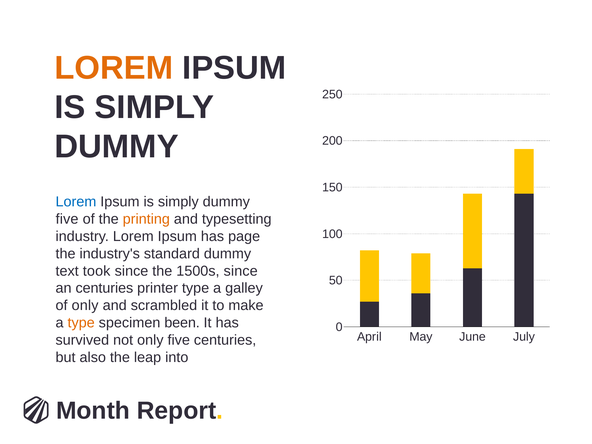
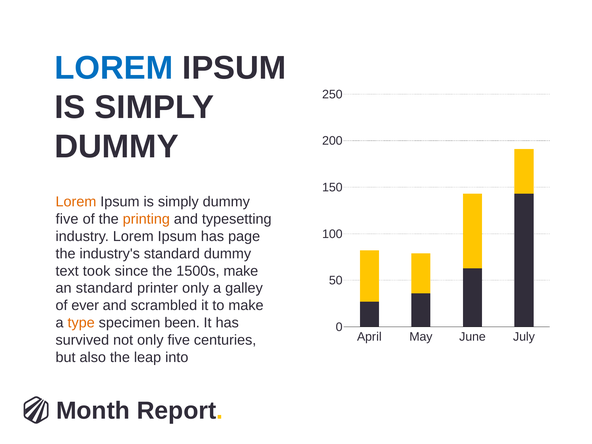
LOREM colour: orange -> blue (114, 68)
Lorem colour: blue -> orange (76, 202)
1500s since: since -> make (241, 271)
an centuries: centuries -> standard (104, 288)
printer type: type -> only (195, 288)
of only: only -> ever (85, 305)
